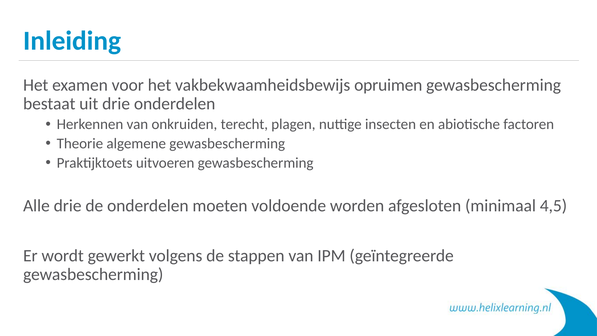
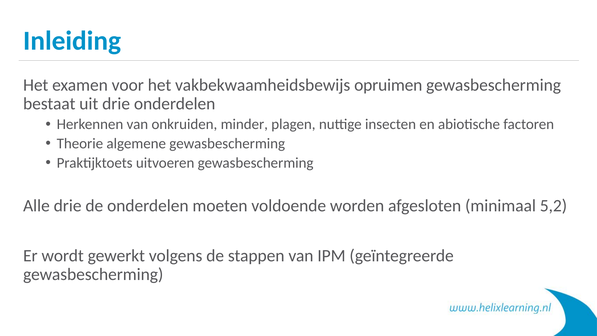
terecht: terecht -> minder (244, 124)
4,5: 4,5 -> 5,2 (553, 206)
